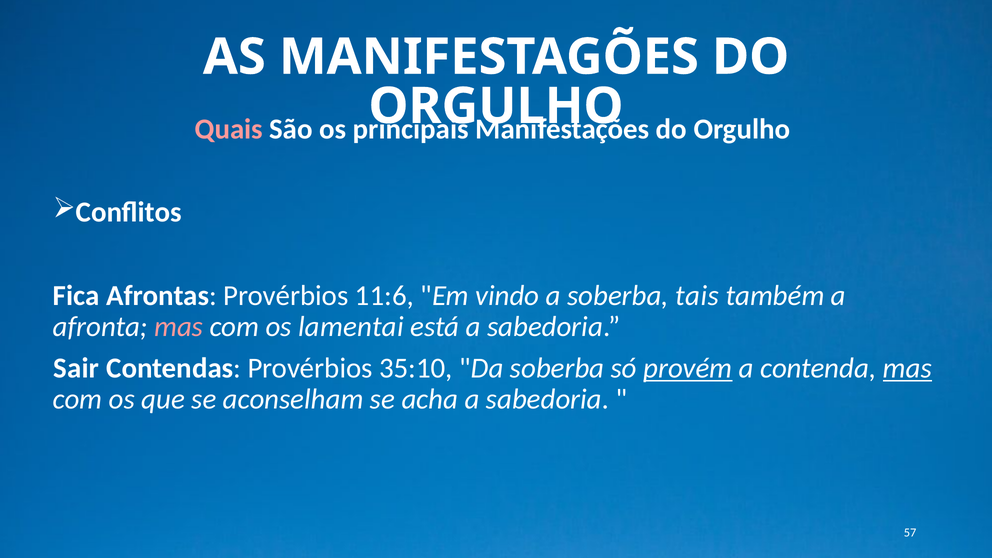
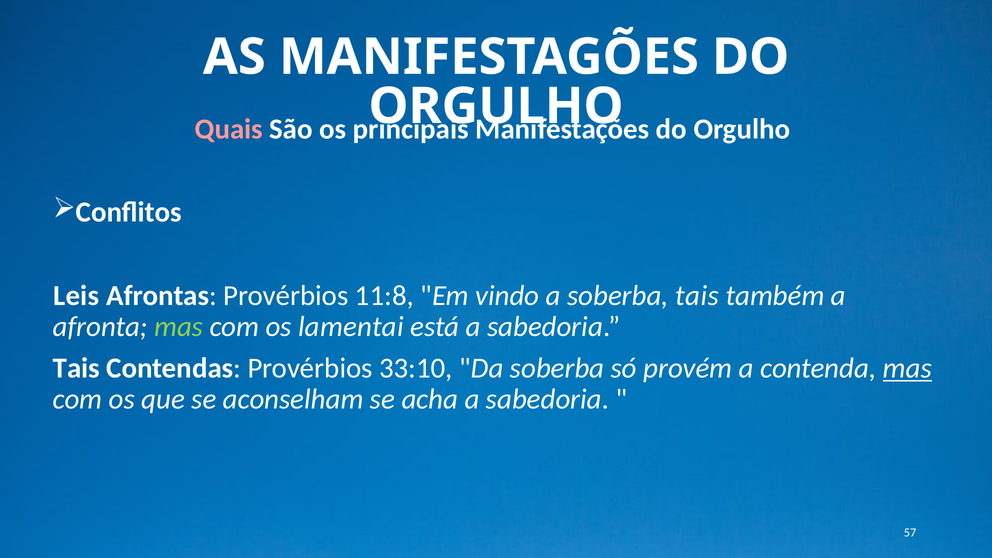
Fica: Fica -> Leis (76, 295)
11:6: 11:6 -> 11:8 (384, 295)
mas colour: pink -> light green (179, 327)
Sair: Sair -> Tais (76, 368)
35:10: 35:10 -> 33:10 (416, 368)
provém underline: present -> none (688, 368)
